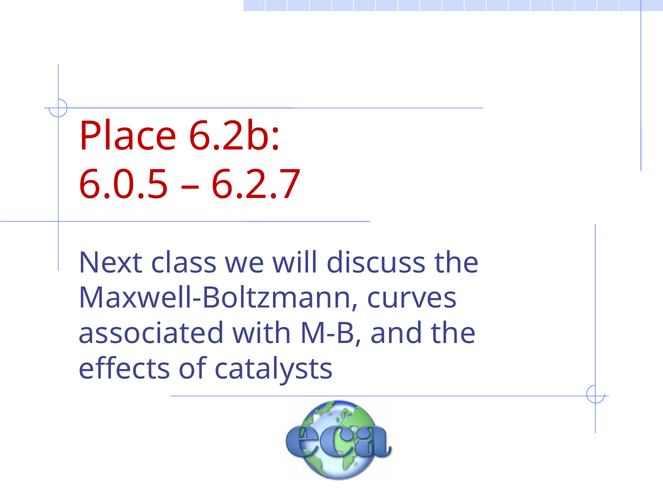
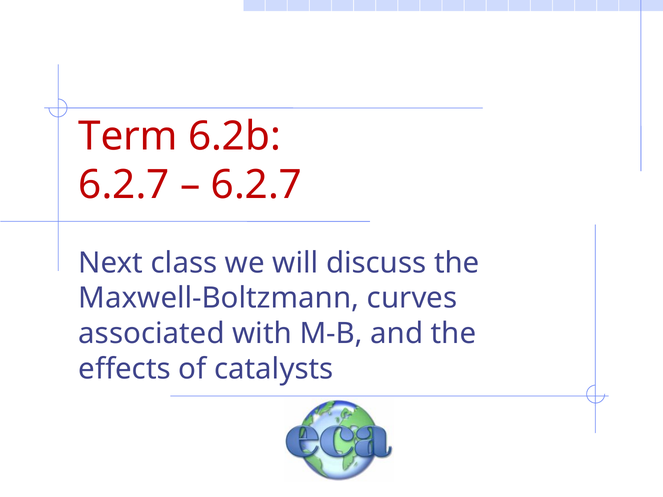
Place: Place -> Term (128, 137)
6.0.5: 6.0.5 -> 6.2.7 (124, 185)
